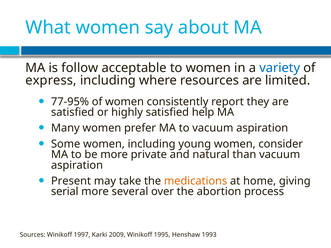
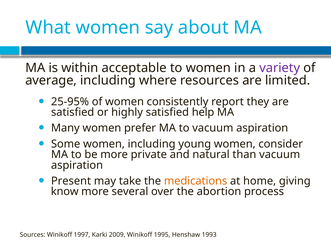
follow: follow -> within (80, 68)
variety colour: blue -> purple (280, 68)
express: express -> average (51, 80)
77-95%: 77-95% -> 25-95% (70, 102)
serial: serial -> know (65, 192)
